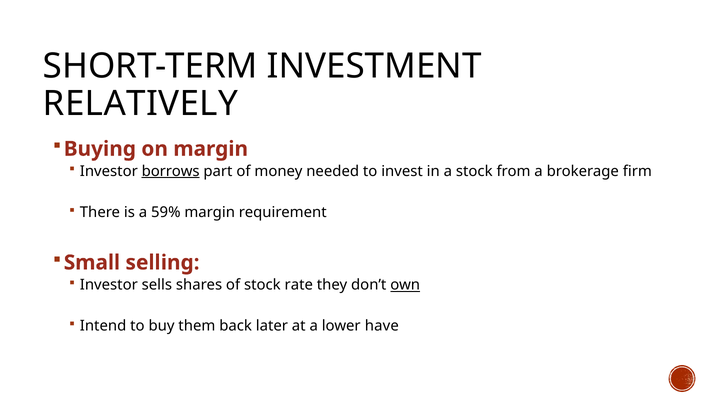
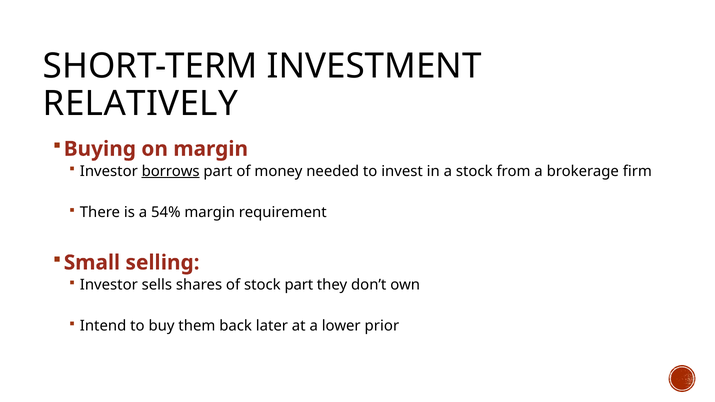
59%: 59% -> 54% (166, 212)
stock rate: rate -> part (299, 285)
own underline: present -> none (405, 285)
have: have -> prior (382, 326)
